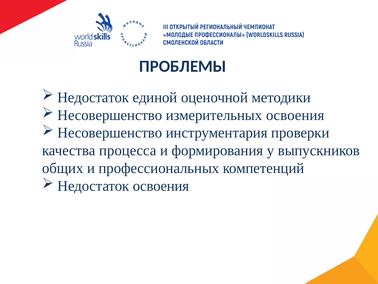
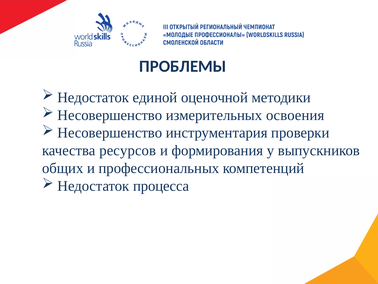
процесса: процесса -> ресурсов (128, 150)
Недостаток освоения: освоения -> процесса (161, 186)
